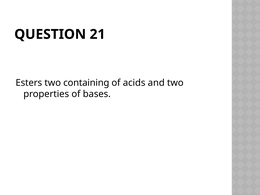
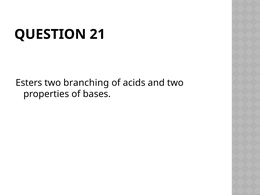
containing: containing -> branching (86, 83)
